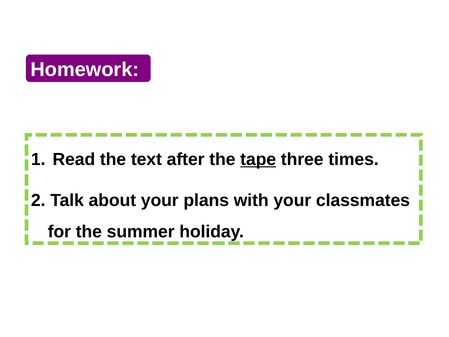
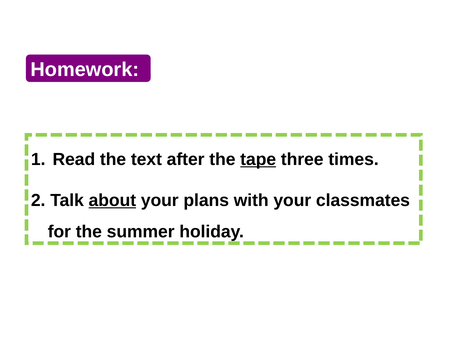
about underline: none -> present (112, 200)
